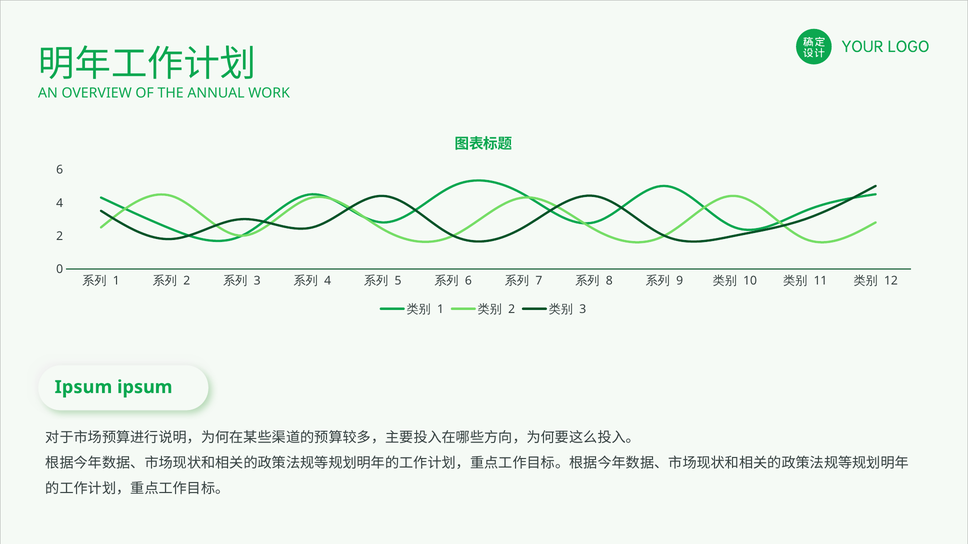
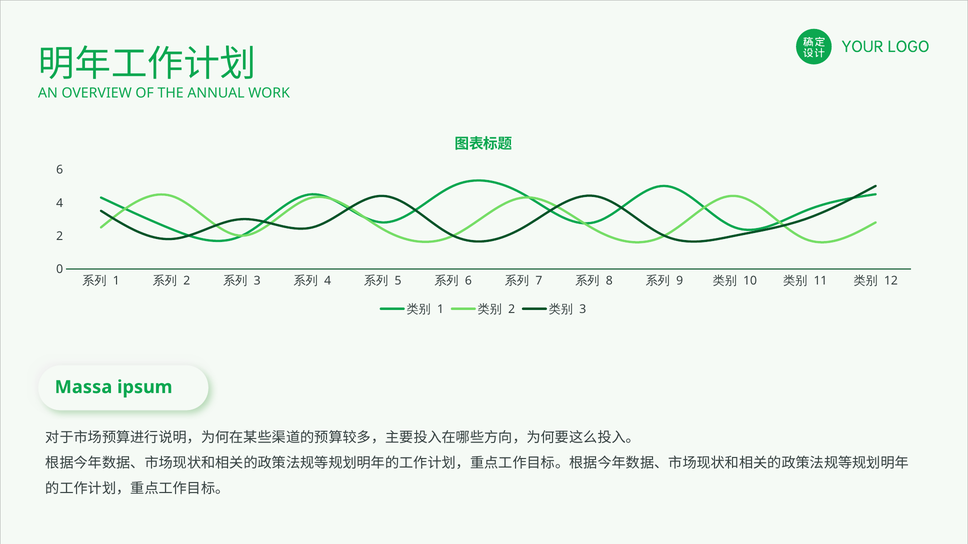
Ipsum: Ipsum -> Massa (83, 387)
